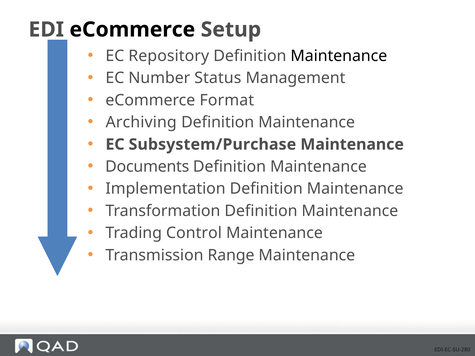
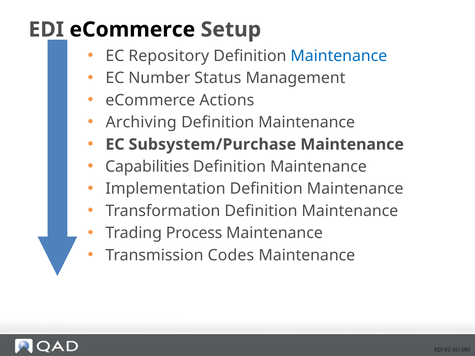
Maintenance colour: black -> blue (339, 56)
Format: Format -> Actions (227, 100)
Documents: Documents -> Capabilities (147, 167)
Control: Control -> Process (194, 233)
Range: Range -> Codes (231, 255)
